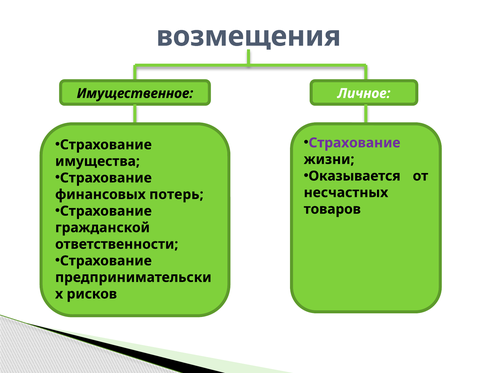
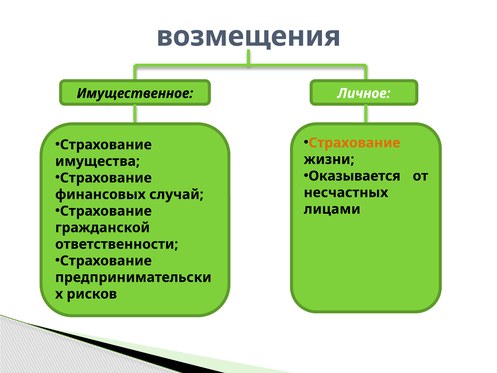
Страхование colour: purple -> orange (354, 143)
потерь: потерь -> случай (176, 194)
товаров: товаров -> лицами (332, 209)
